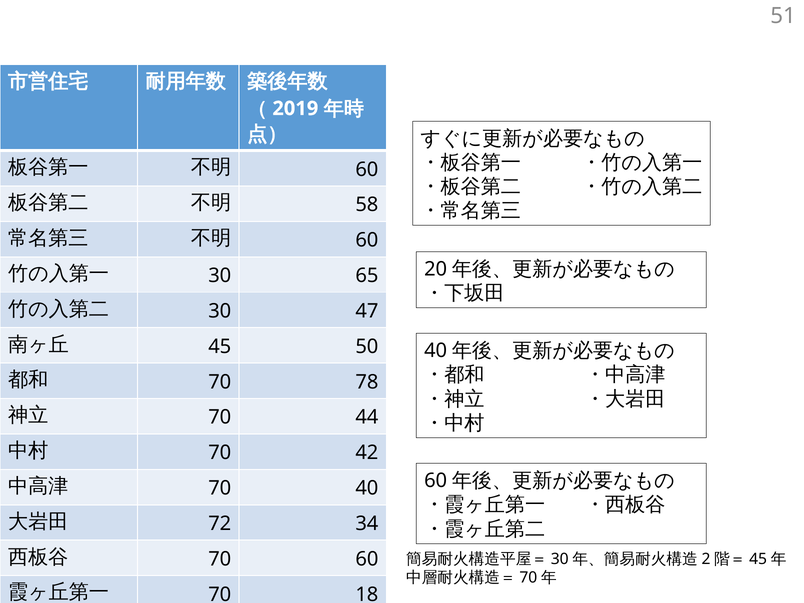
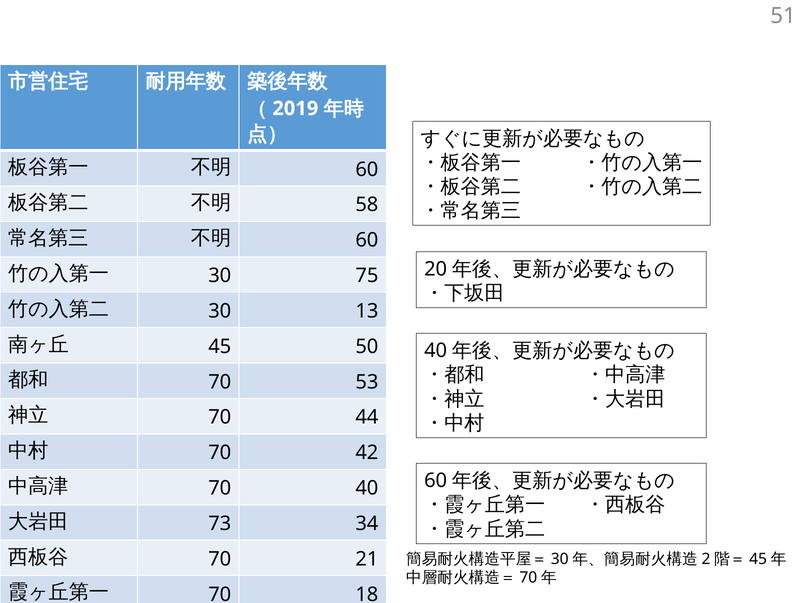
65: 65 -> 75 (367, 276)
47: 47 -> 13 (367, 311)
78: 78 -> 53 (367, 382)
72: 72 -> 73 (220, 524)
70 60: 60 -> 21 (367, 559)
